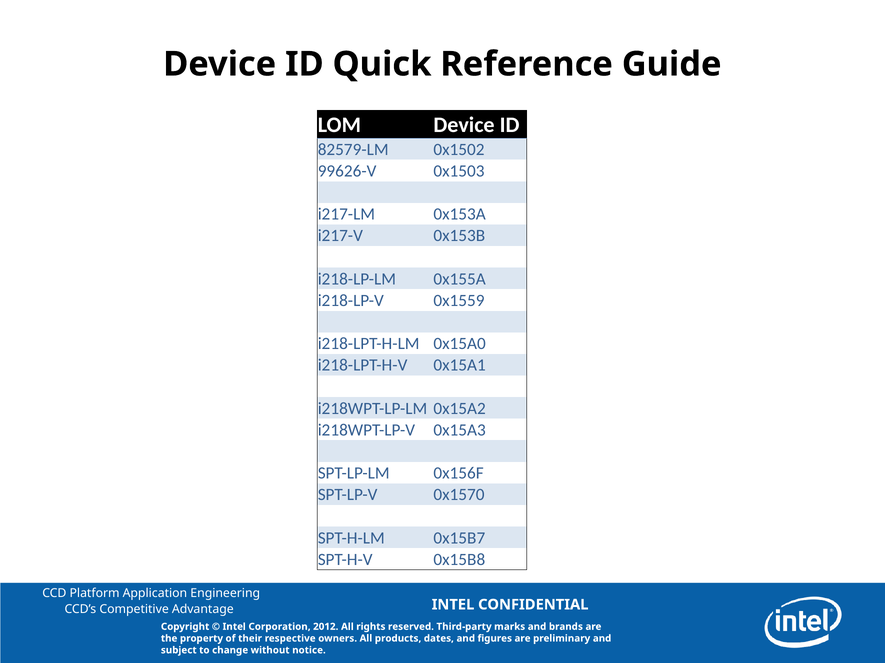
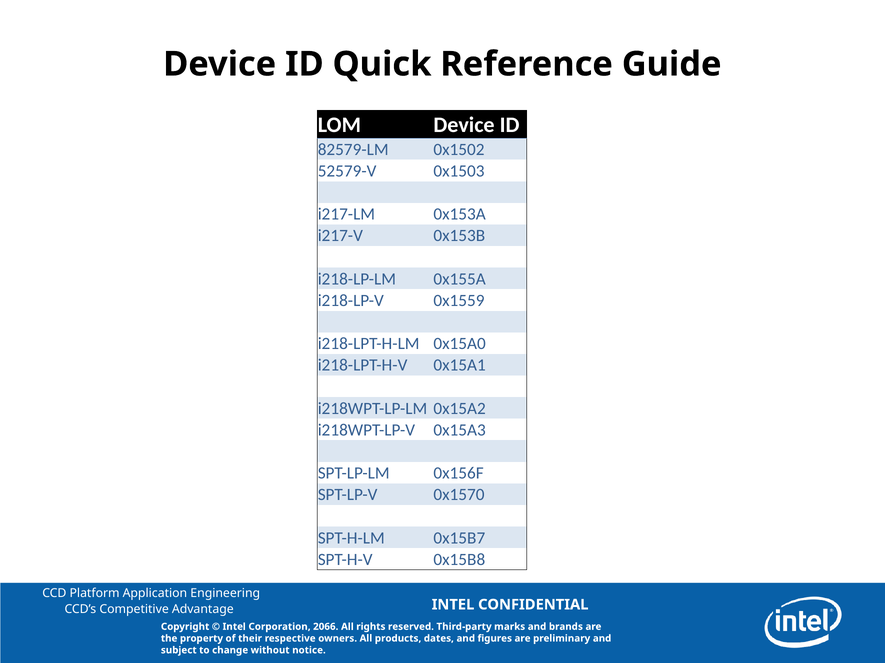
99626-V: 99626-V -> 52579-V (347, 171)
2012: 2012 -> 2066 (326, 627)
